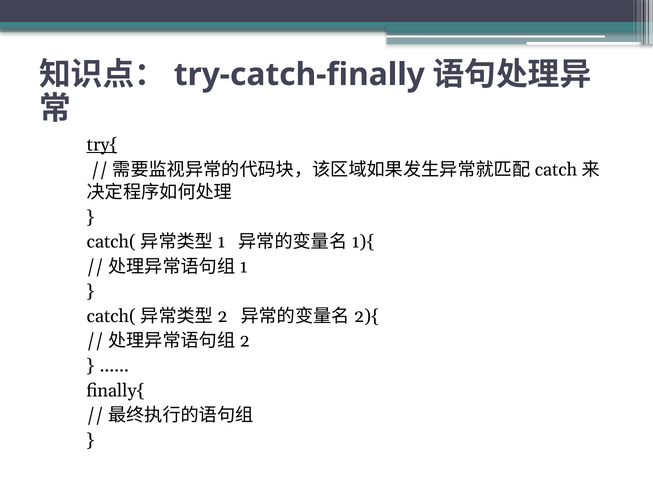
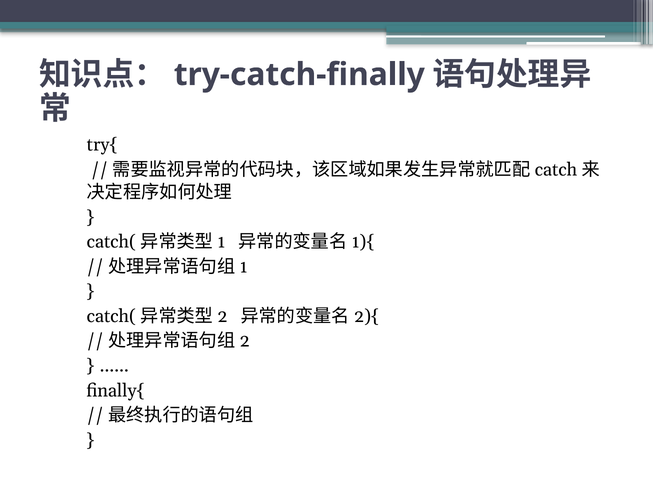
try{ underline: present -> none (102, 145)
